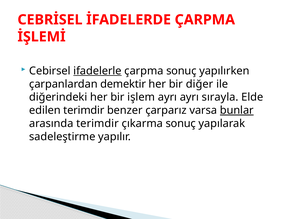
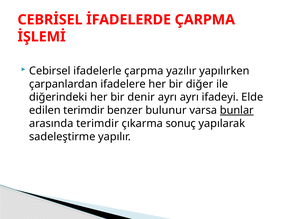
ifadelerle underline: present -> none (97, 71)
çarpma sonuç: sonuç -> yazılır (181, 71)
demektir: demektir -> ifadelere (123, 84)
işlem: işlem -> denir (141, 97)
sırayla: sırayla -> ifadeyi (220, 97)
çarparız: çarparız -> bulunur (166, 110)
